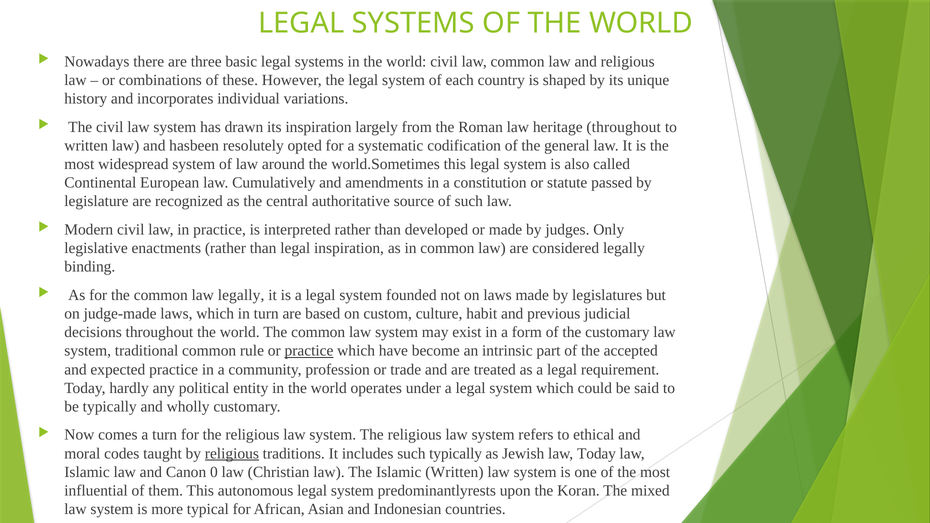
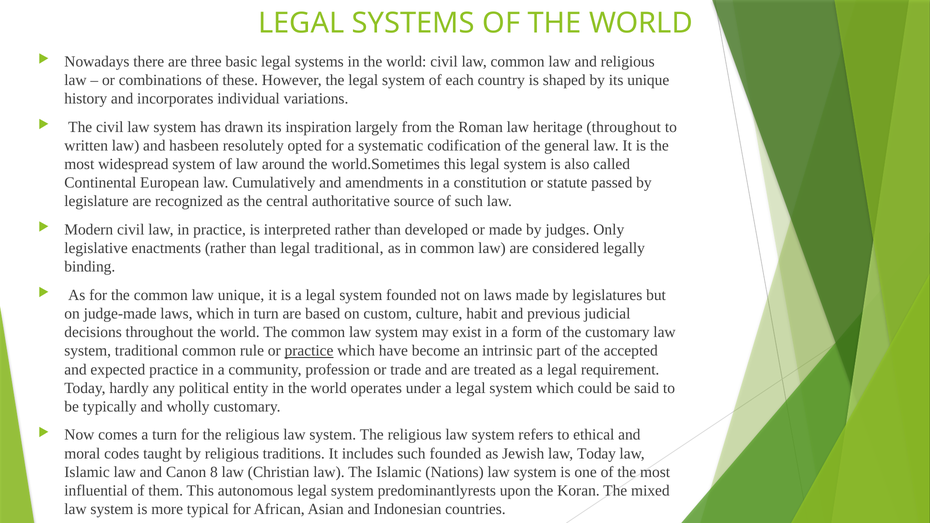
legal inspiration: inspiration -> traditional (349, 248)
law legally: legally -> unique (241, 295)
religious underline: present -> none (232, 454)
such typically: typically -> founded (455, 454)
0: 0 -> 8 (214, 472)
Islamic Written: Written -> Nations (455, 472)
